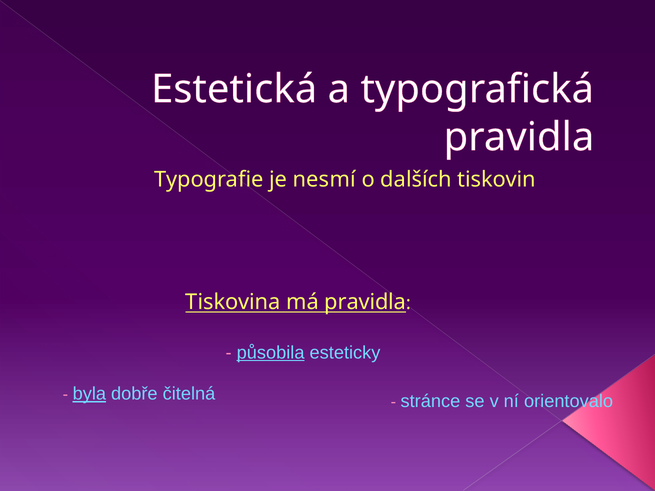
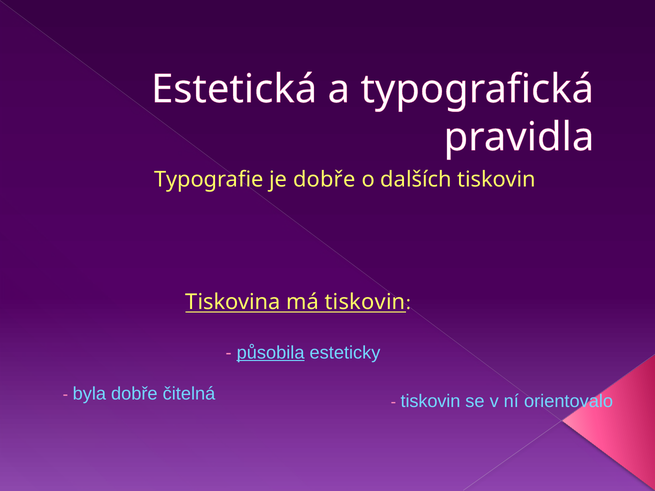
je nesmí: nesmí -> dobře (324, 180)
má pravidla: pravidla -> tiskovin (365, 302)
byla underline: present -> none (89, 394)
stránce: stránce -> tiskovin (431, 401)
